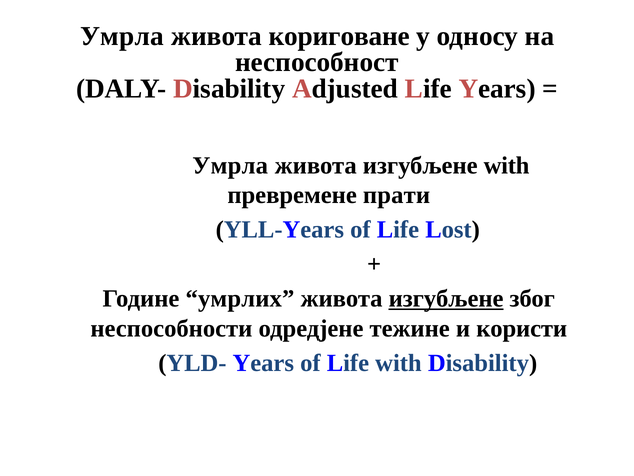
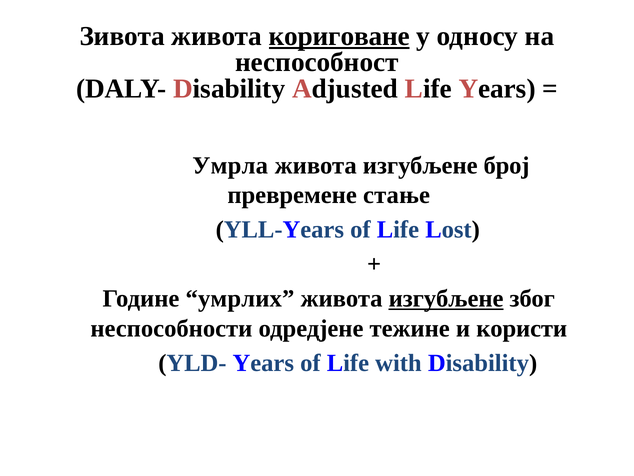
Умрла: Умрла -> Зивота (122, 36)
кориговане underline: none -> present (339, 36)
изгубљене with: with -> број (507, 165)
прати: прати -> стање (397, 195)
